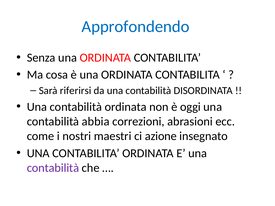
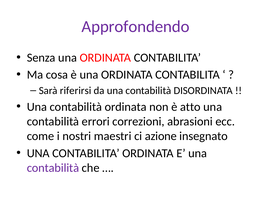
Approfondendo colour: blue -> purple (136, 27)
oggi: oggi -> atto (190, 107)
abbia: abbia -> errori (96, 122)
